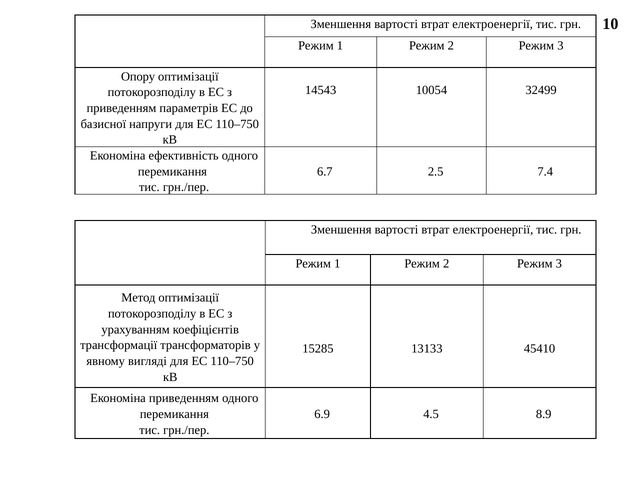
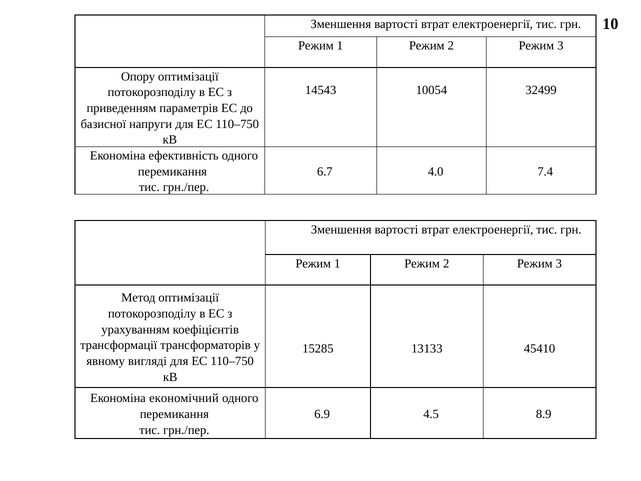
2.5: 2.5 -> 4.0 (436, 171)
Економіна приведенням: приведенням -> економічний (184, 398)
